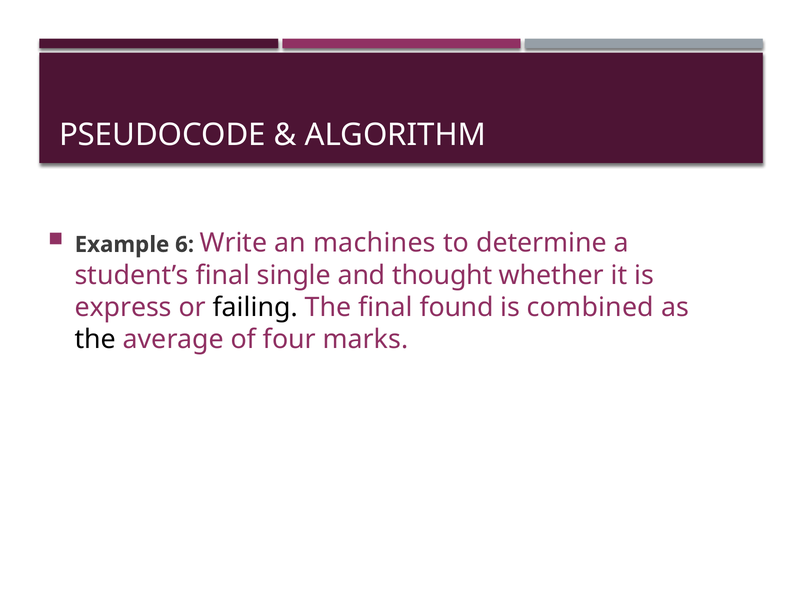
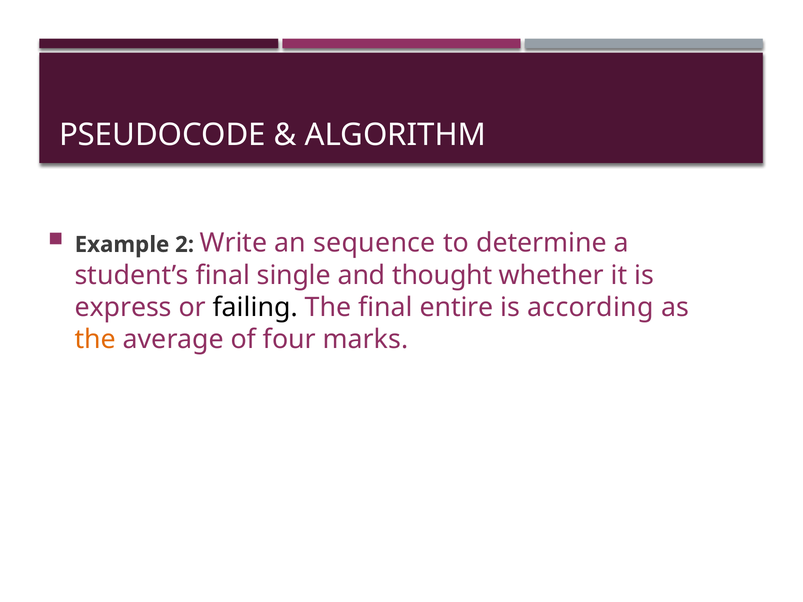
6: 6 -> 2 (185, 245)
machines: machines -> sequence (374, 243)
found: found -> entire (457, 307)
combined: combined -> according (590, 307)
the colour: black -> orange (95, 340)
